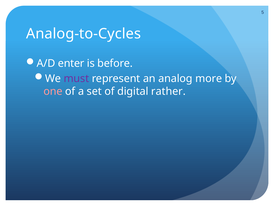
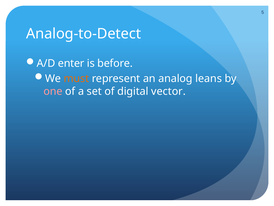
Analog-to-Cycles: Analog-to-Cycles -> Analog-to-Detect (84, 34)
must colour: purple -> orange (76, 78)
more: more -> leans (209, 78)
rather: rather -> vector (168, 91)
